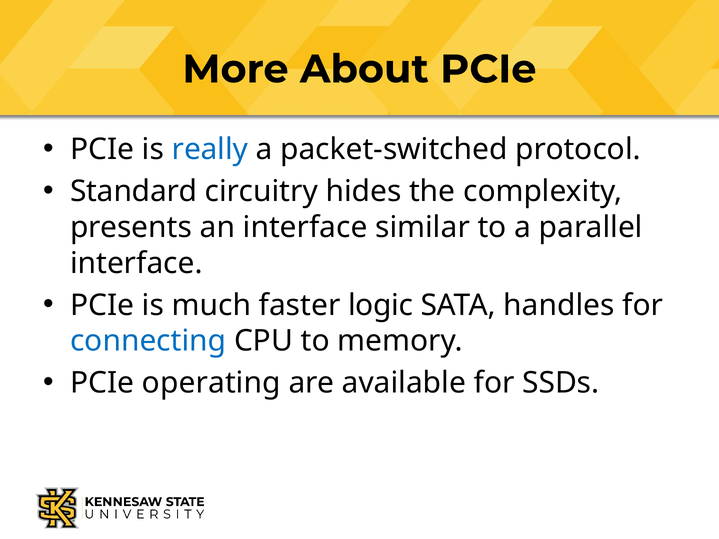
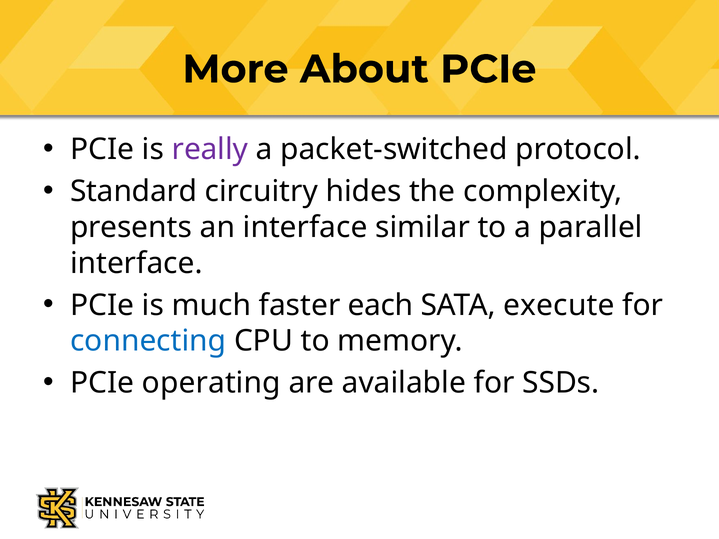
really colour: blue -> purple (210, 149)
logic: logic -> each (381, 305)
handles: handles -> execute (559, 305)
